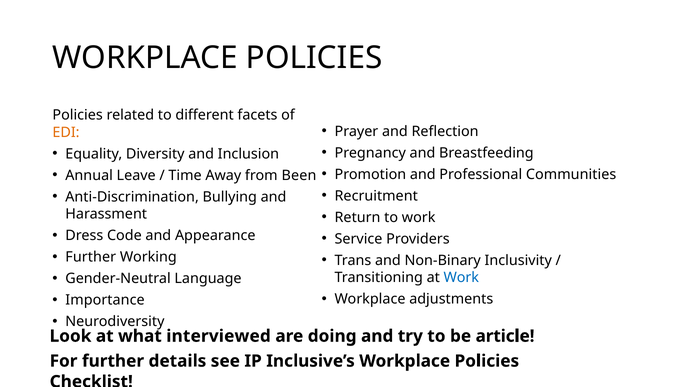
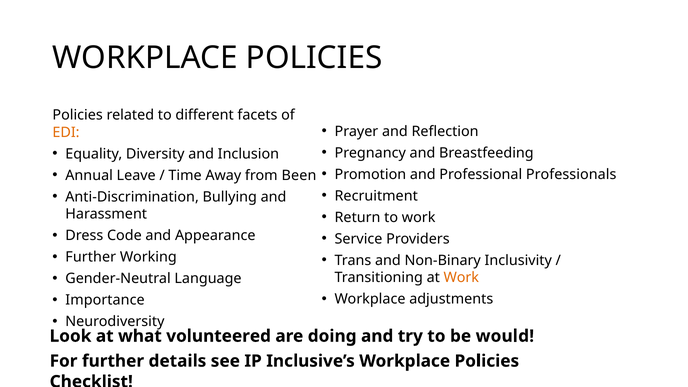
Communities: Communities -> Professionals (571, 174)
Work colour: blue -> orange (461, 278)
interviewed: interviewed -> volunteered (219, 336)
article: article -> would (505, 336)
